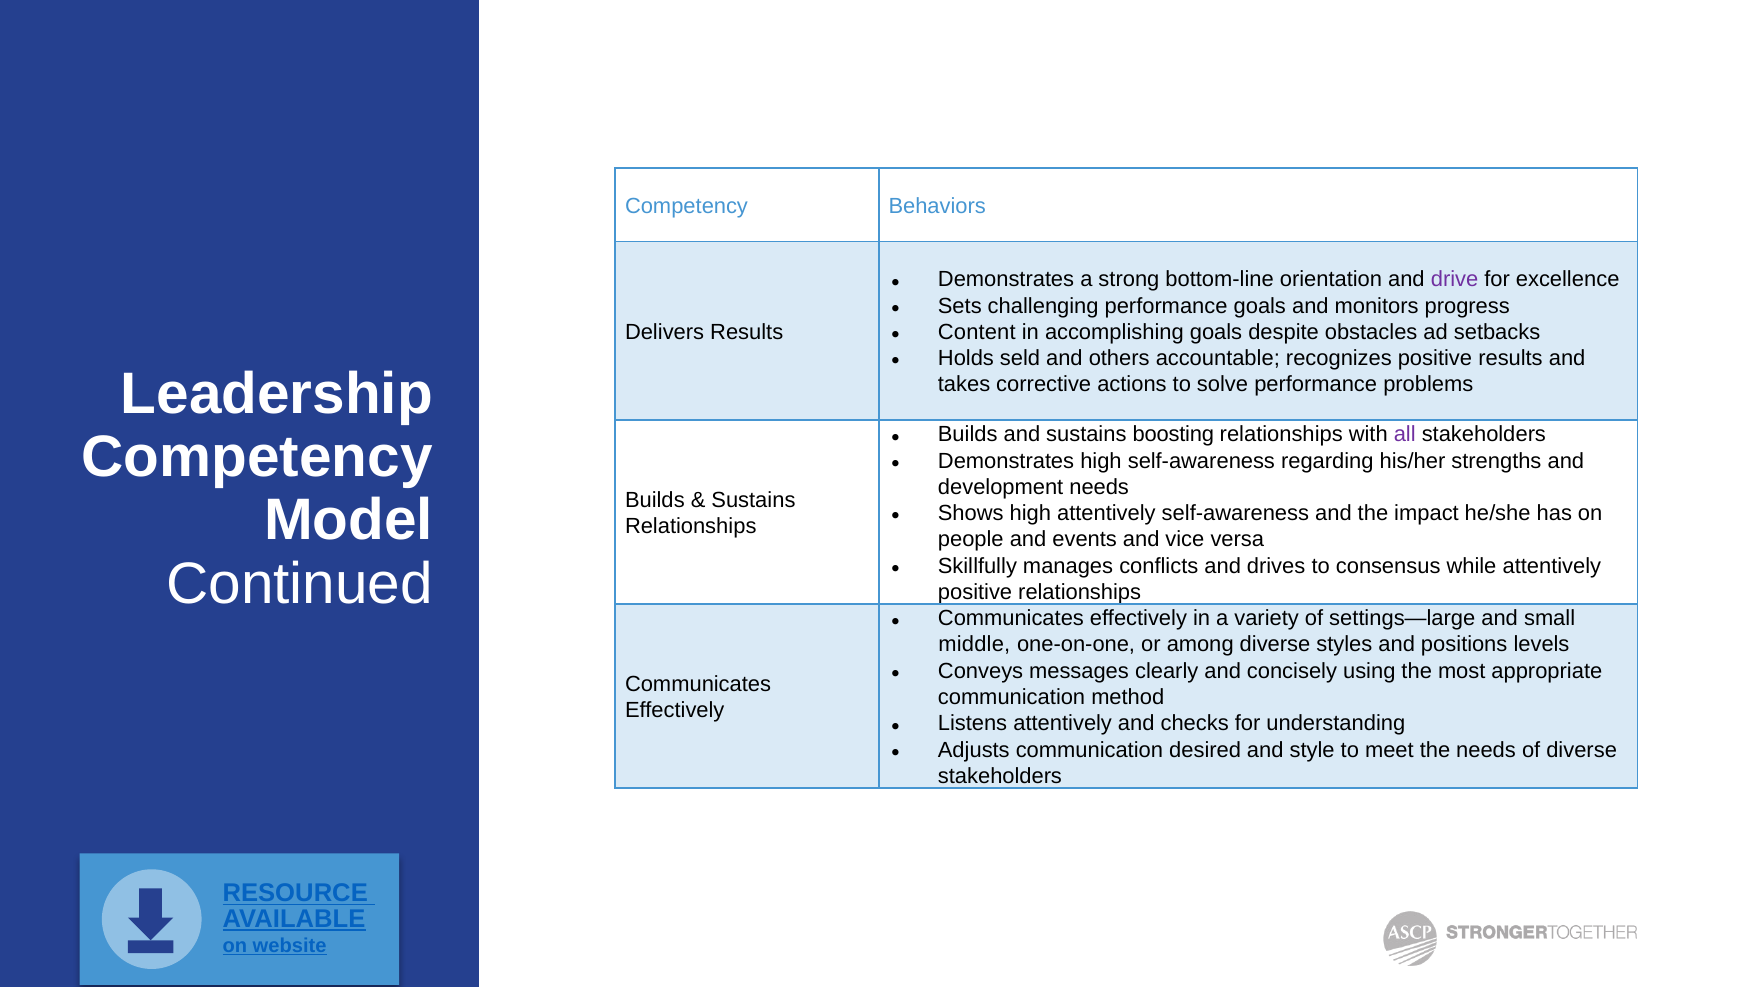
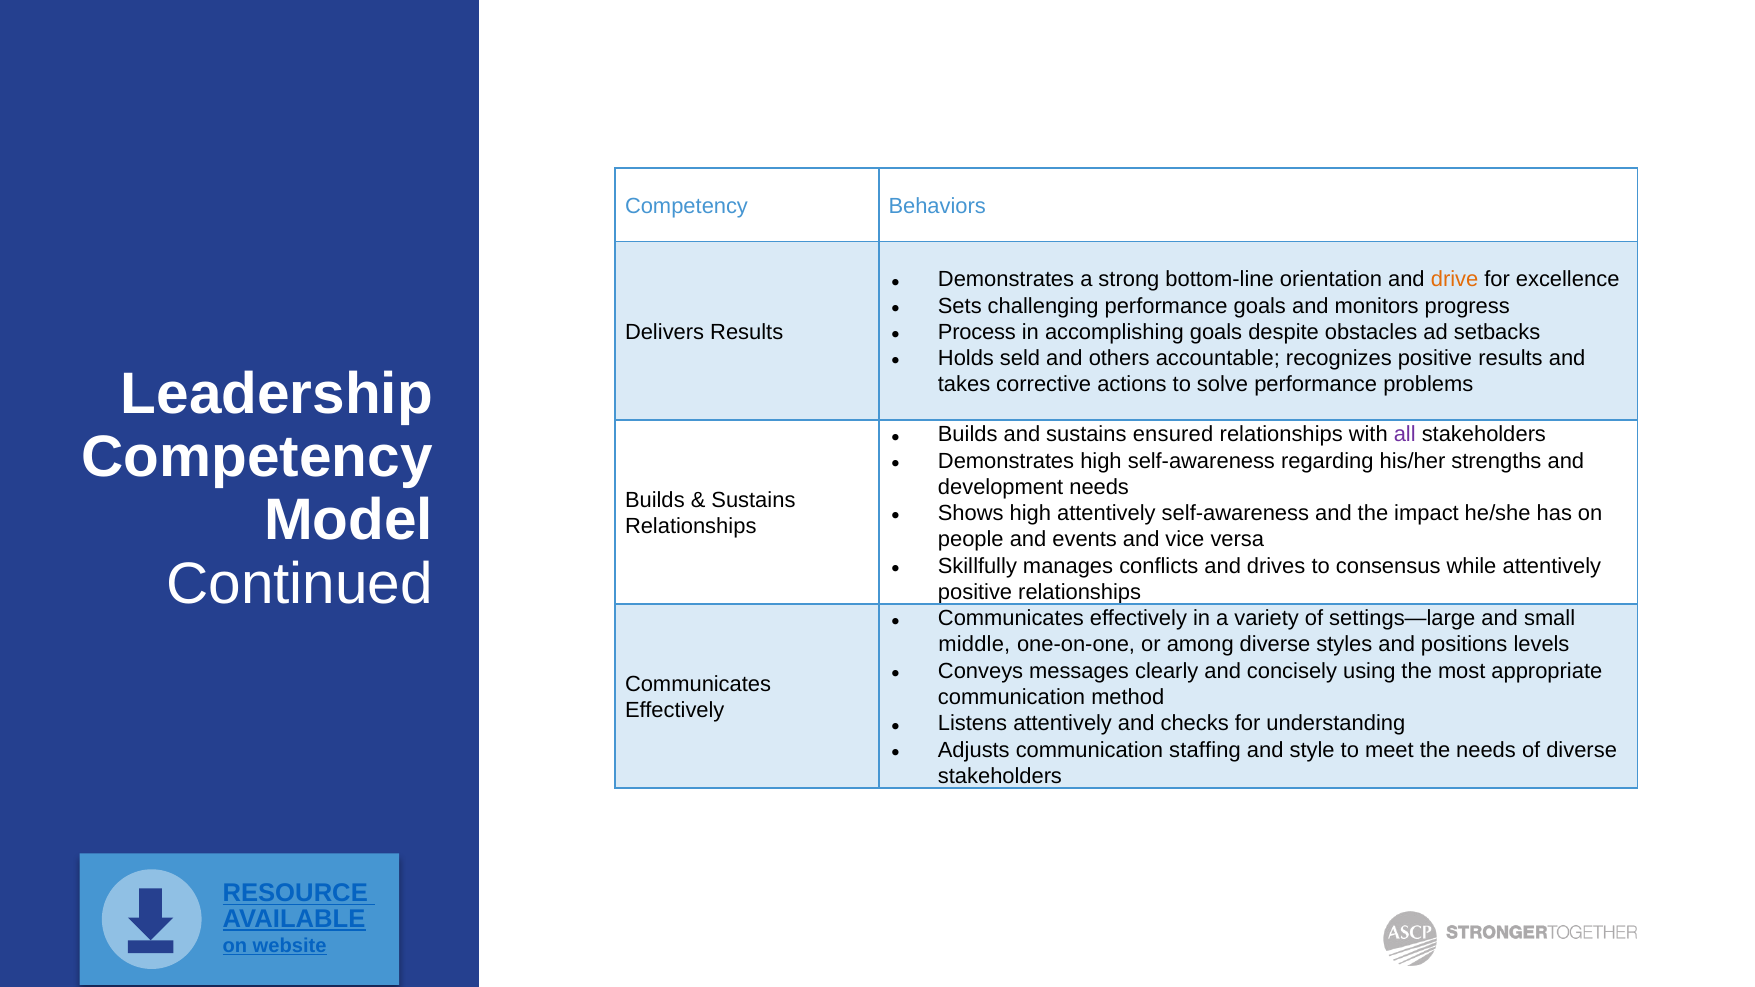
drive colour: purple -> orange (1455, 280)
Content: Content -> Process (977, 332)
boosting: boosting -> ensured (1173, 435)
desired: desired -> staffing (1205, 750)
